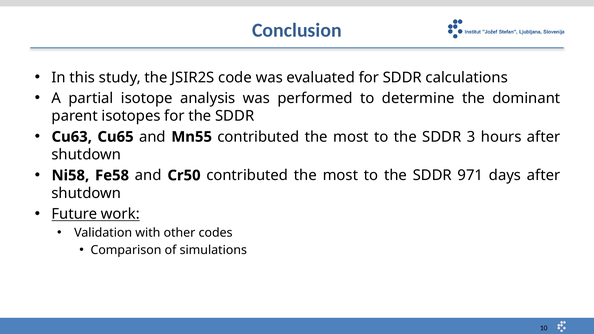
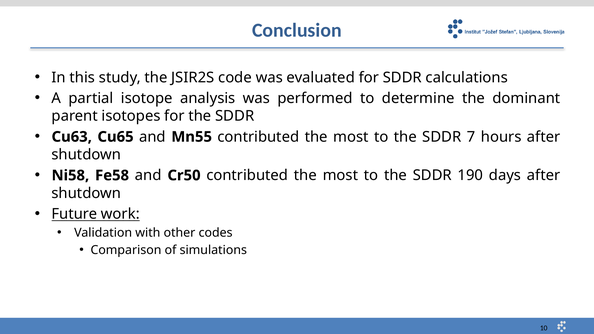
3: 3 -> 7 (471, 137)
971: 971 -> 190 (470, 175)
